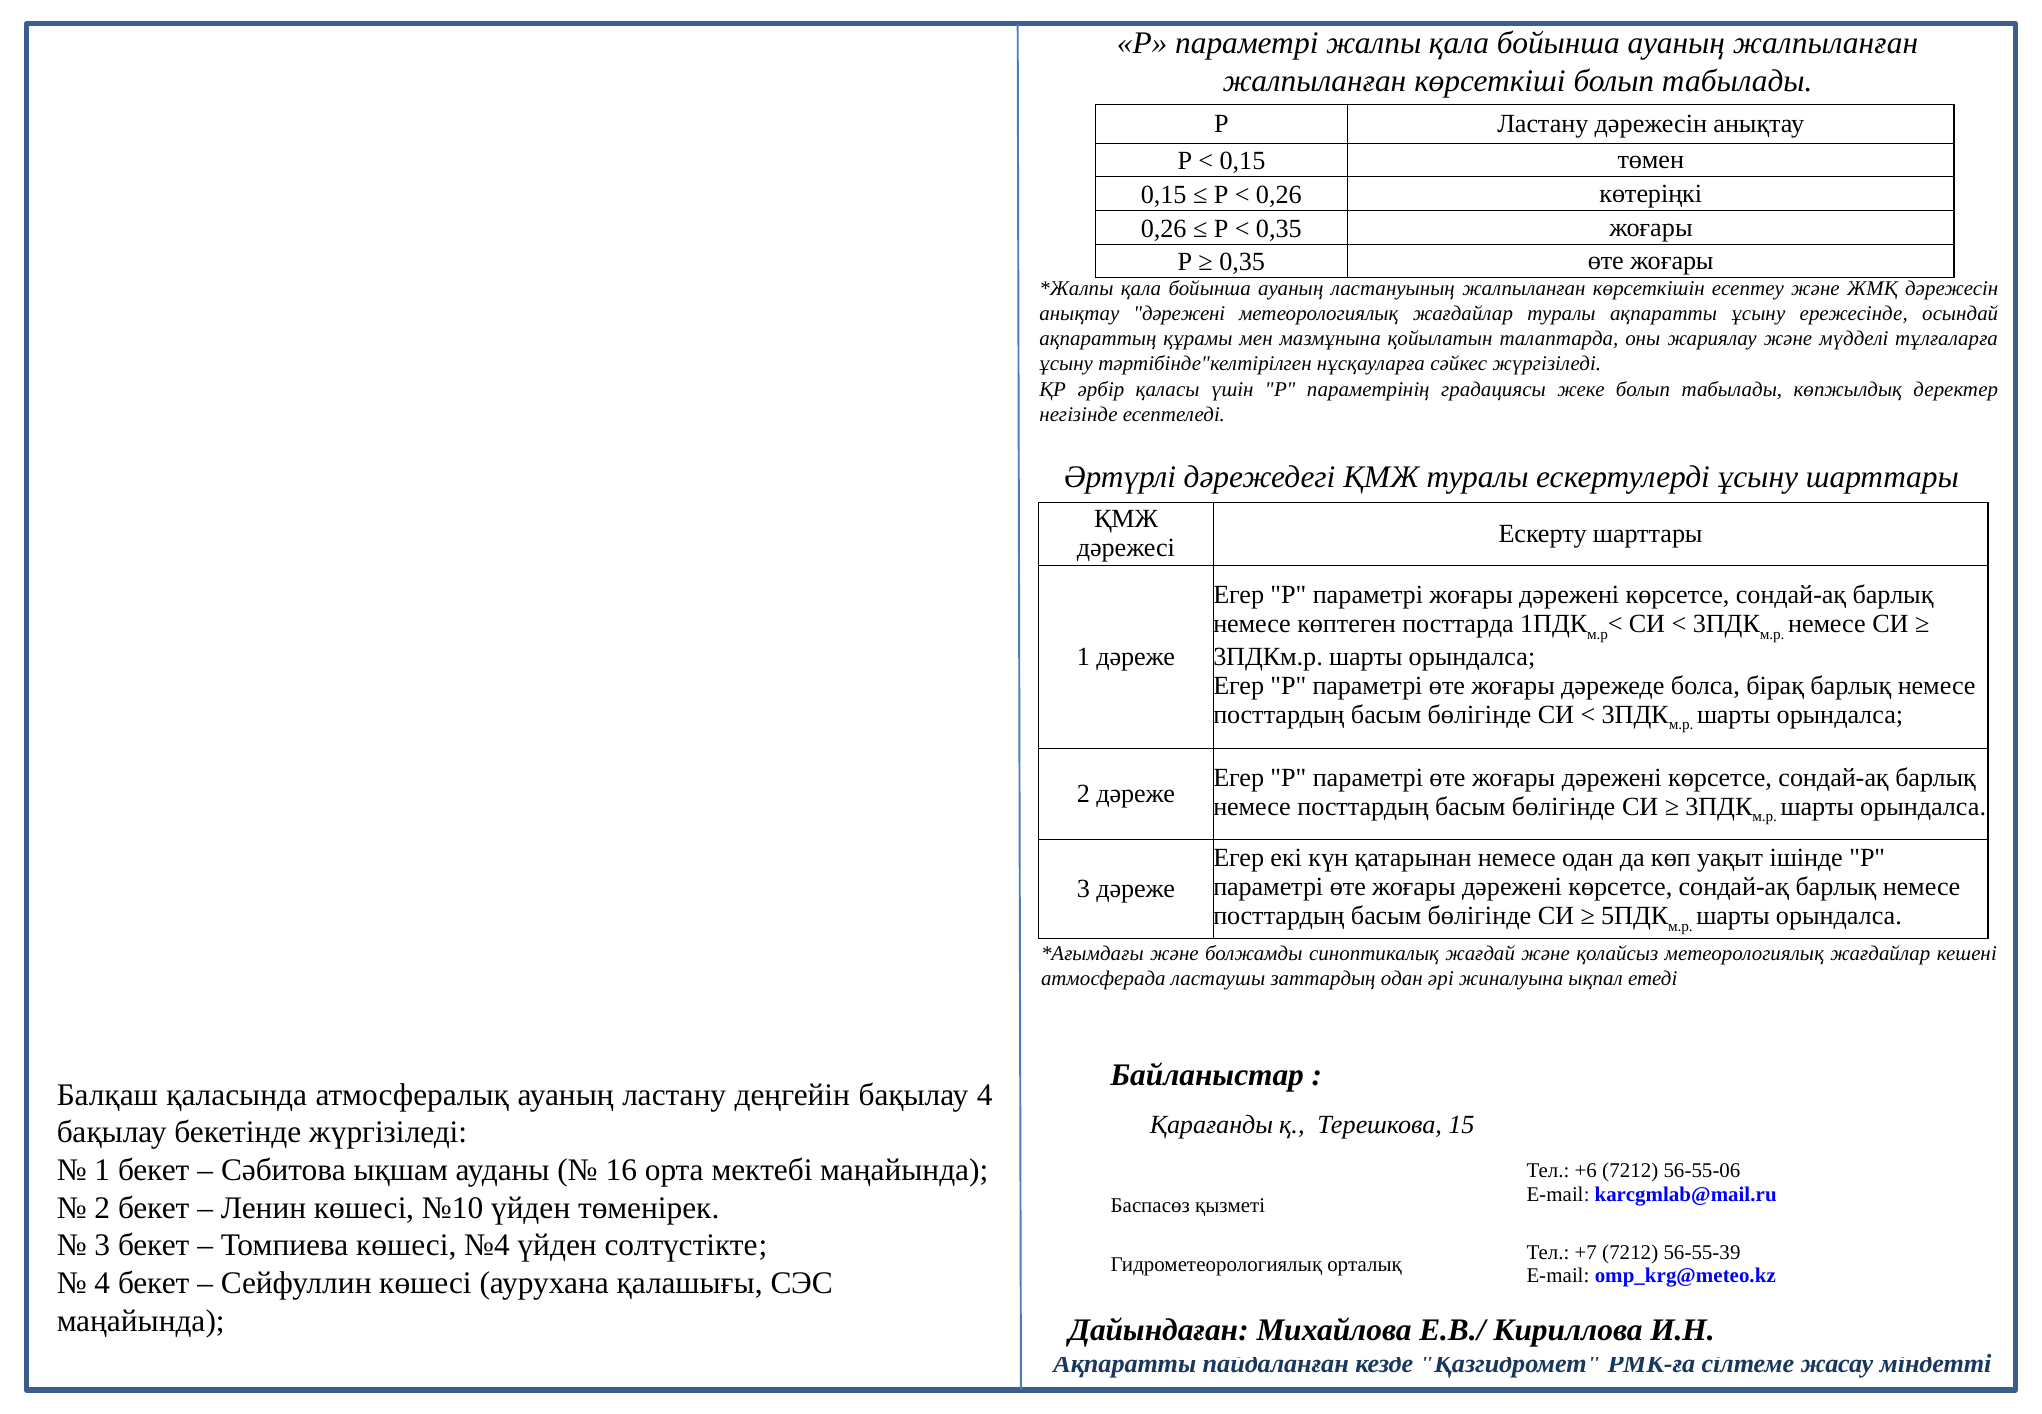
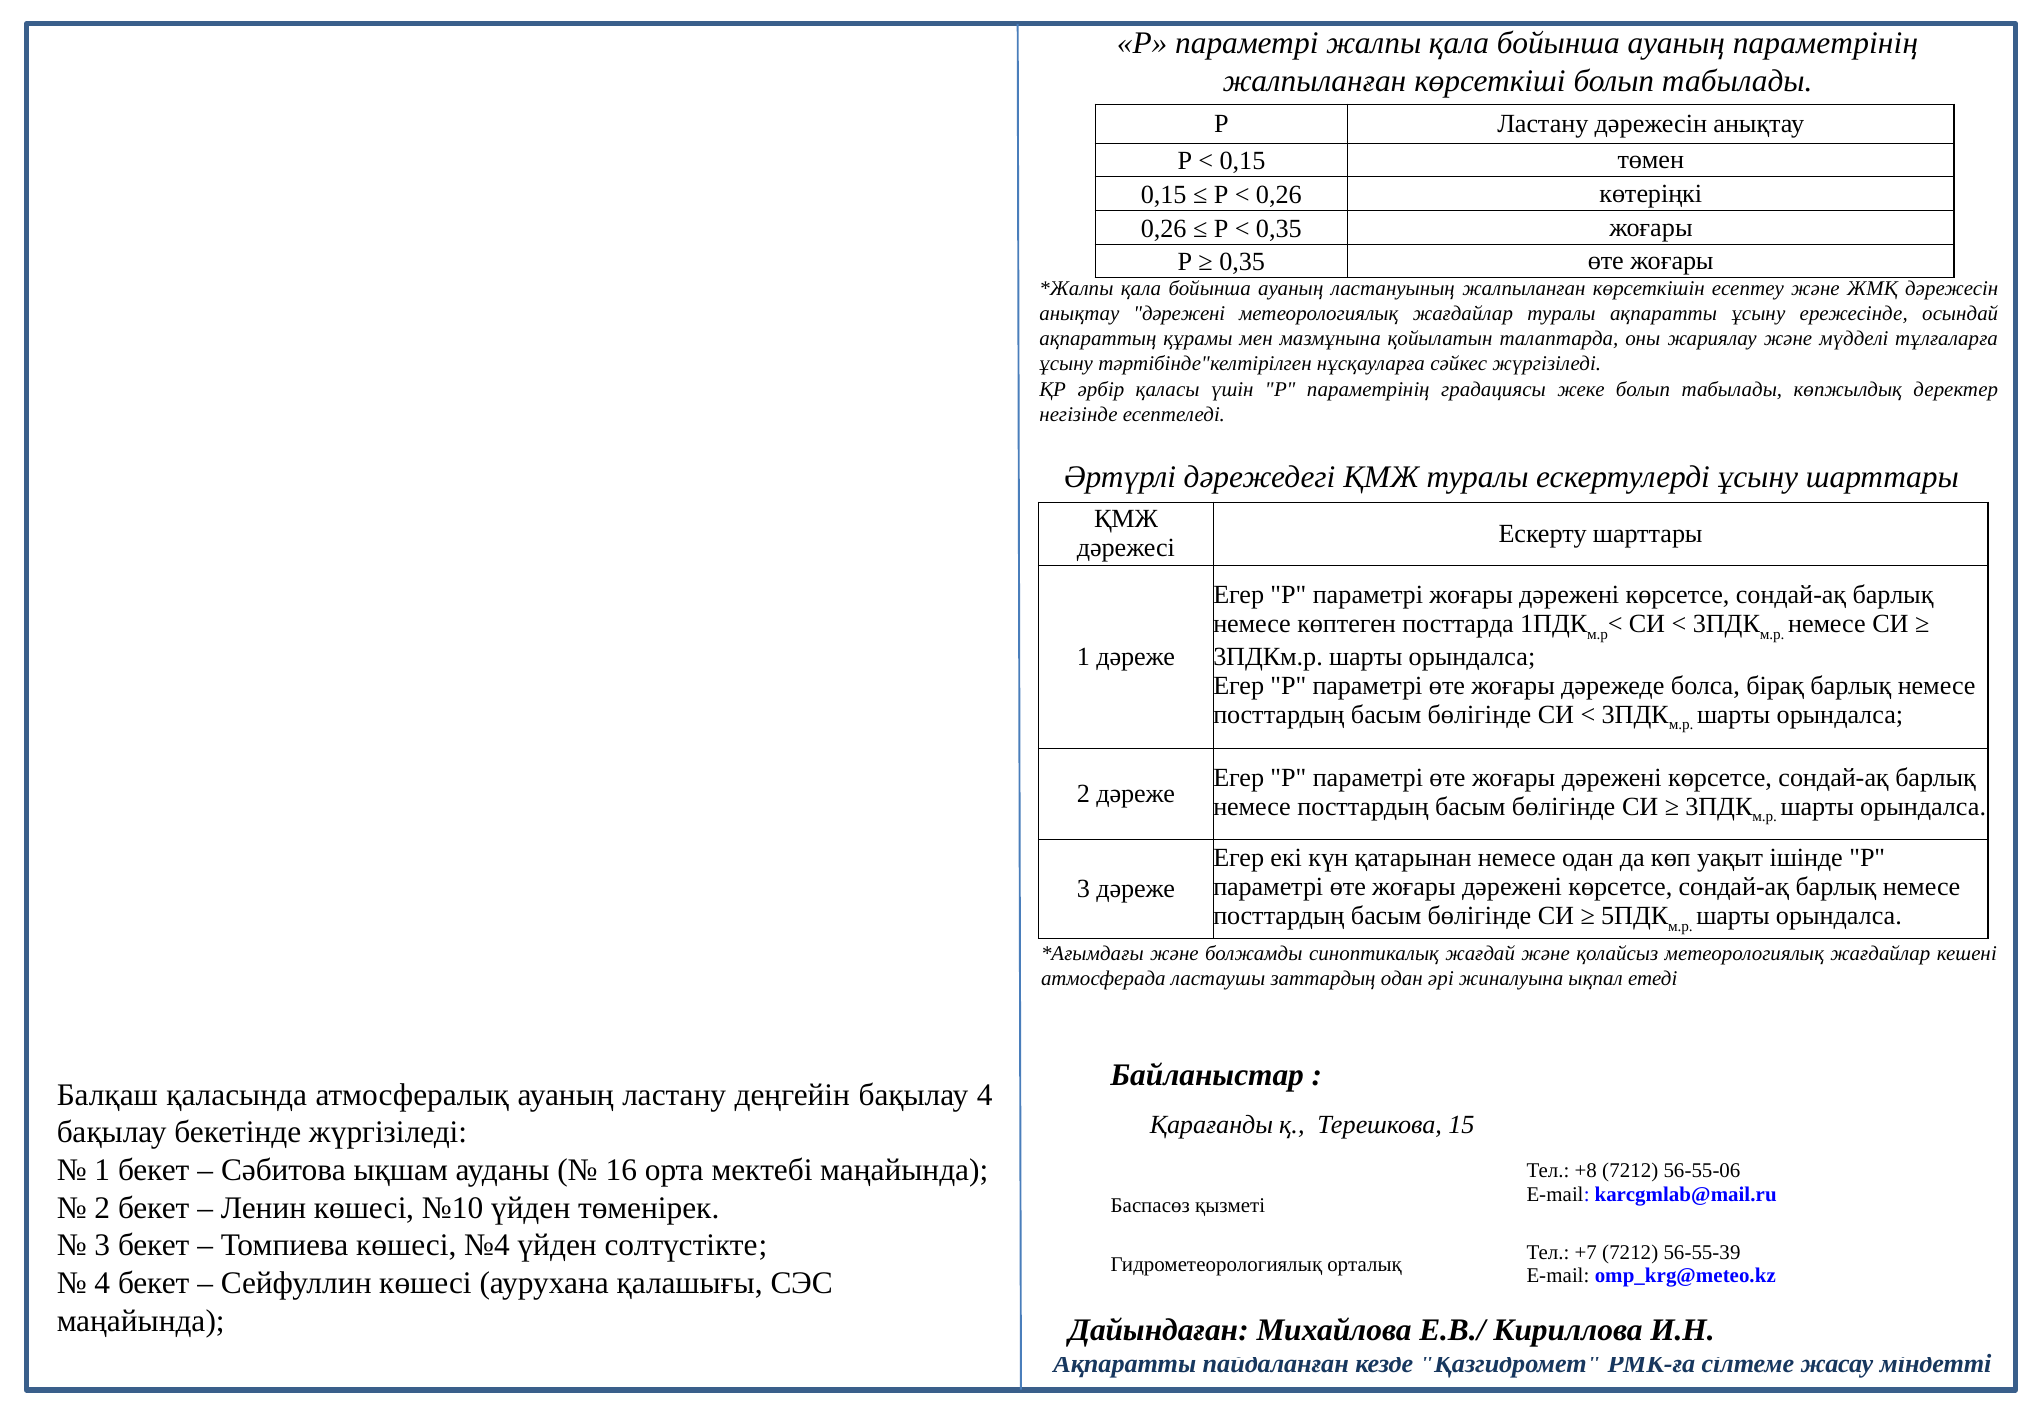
ауаның жалпыланған: жалпыланған -> параметрінің (1825, 43)
+6: +6 -> +8 (1586, 1171)
